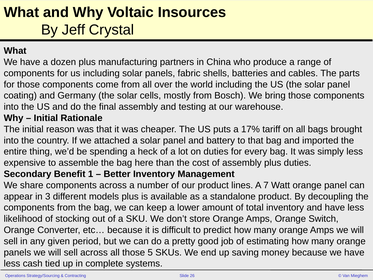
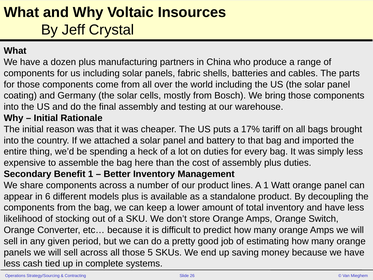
A 7: 7 -> 1 (266, 185)
3: 3 -> 6 (48, 196)
